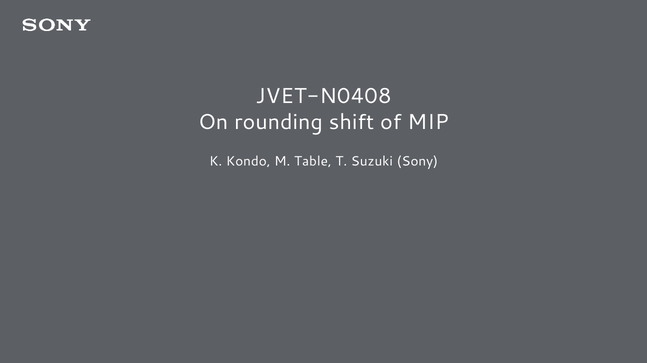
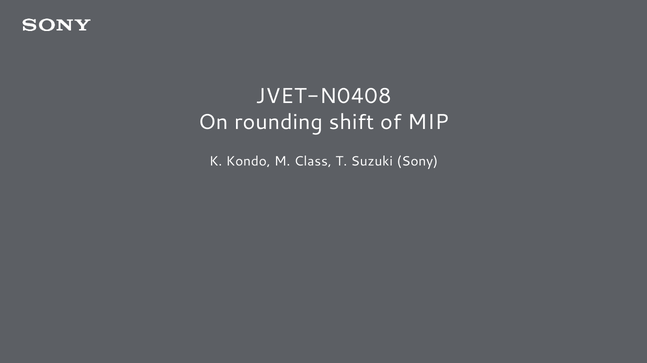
Table: Table -> Class (313, 162)
